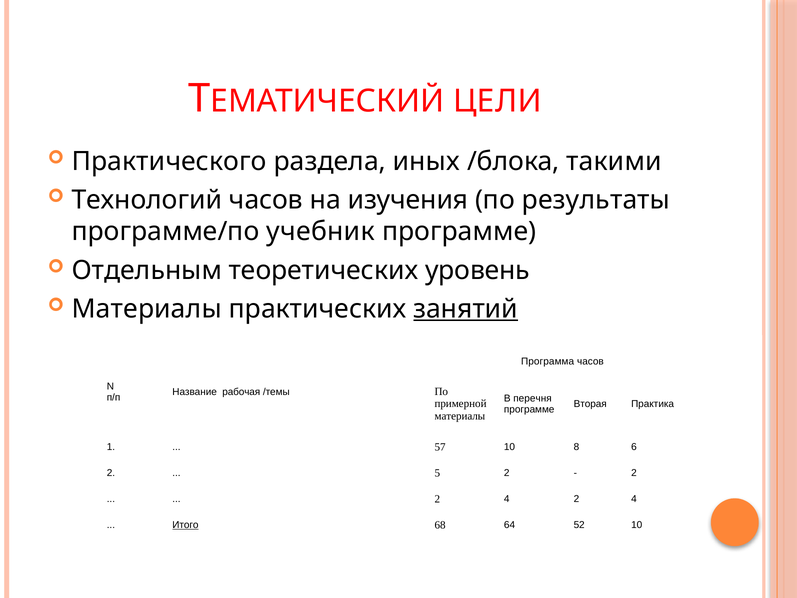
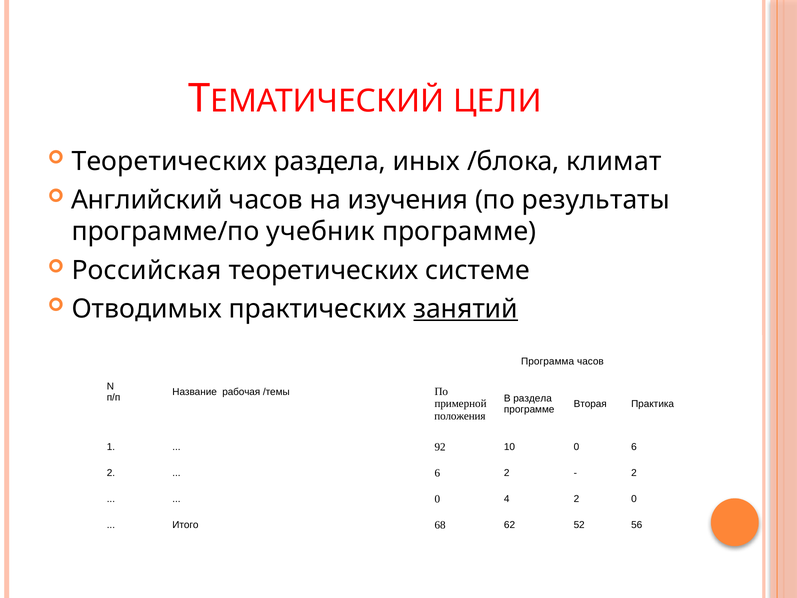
Практического: Практического -> Теоретических (169, 161)
такими: такими -> климат (614, 161)
Технологий: Технологий -> Английский (147, 200)
Отдельным: Отдельным -> Российская (147, 270)
уровень: уровень -> системе (477, 270)
Материалы: Материалы -> Отводимых (147, 309)
В перечня: перечня -> раздела (533, 398)
материалы: материалы -> положения (460, 416)
57: 57 -> 92 (440, 447)
10 8: 8 -> 0 (576, 447)
5: 5 -> 6 (437, 473)
2: 2 -> 0 (437, 499)
4 2 4: 4 -> 0 (634, 499)
Итого underline: present -> none (185, 525)
64: 64 -> 62 (510, 525)
52 10: 10 -> 56 (637, 525)
